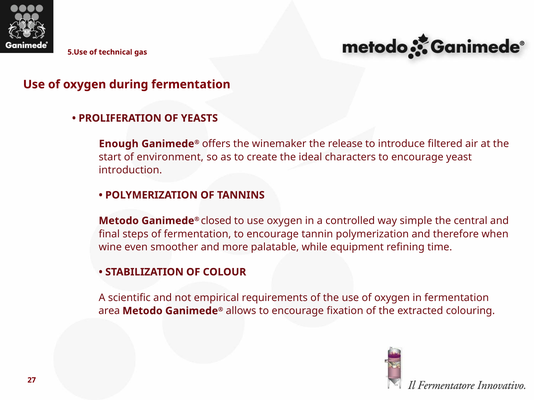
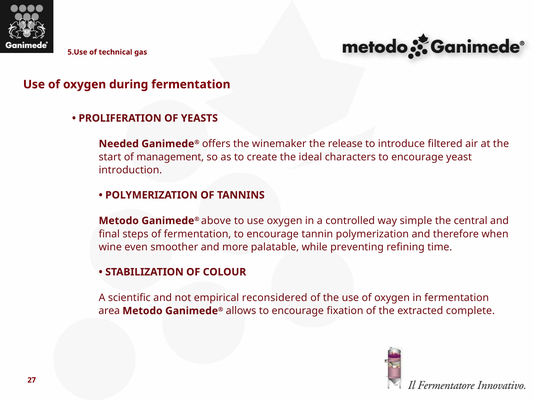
Enough: Enough -> Needed (119, 144)
environment: environment -> management (170, 157)
closed: closed -> above (216, 221)
equipment: equipment -> preventing (357, 247)
requirements: requirements -> reconsidered (275, 298)
colouring: colouring -> complete (470, 311)
